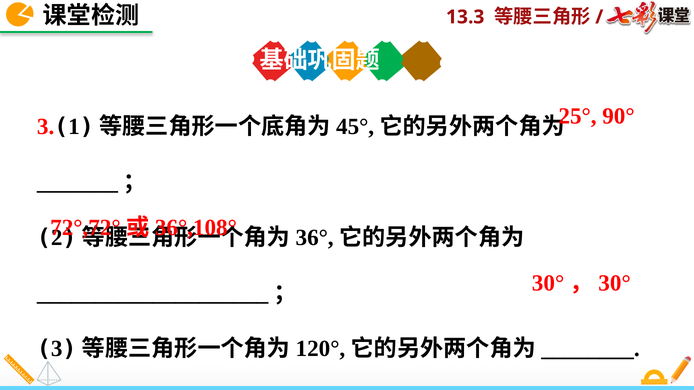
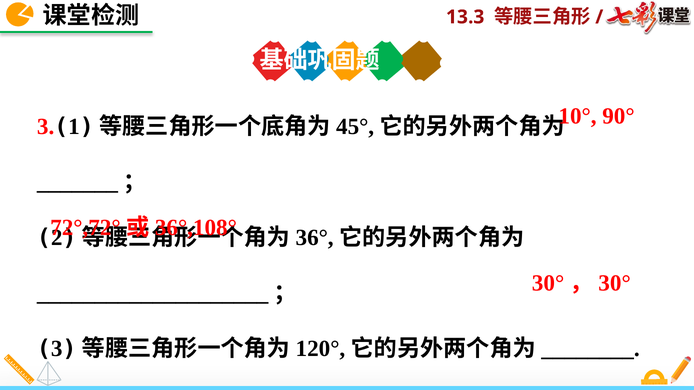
25°: 25° -> 10° (578, 116)
